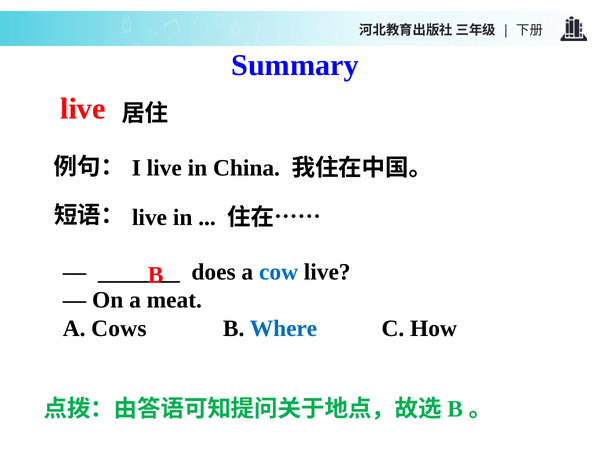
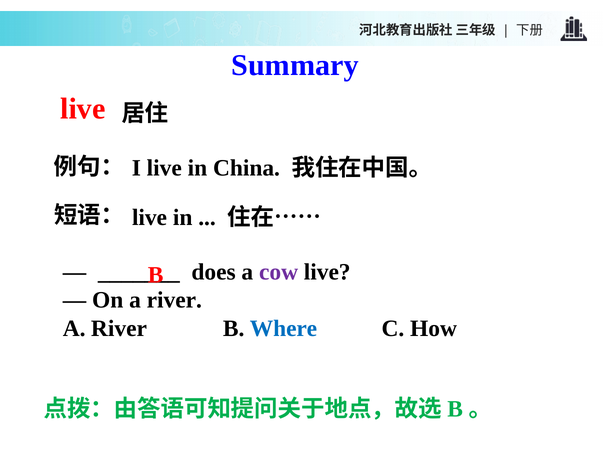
cow colour: blue -> purple (279, 272)
On a meat: meat -> river (174, 300)
Cows: Cows -> River (119, 329)
